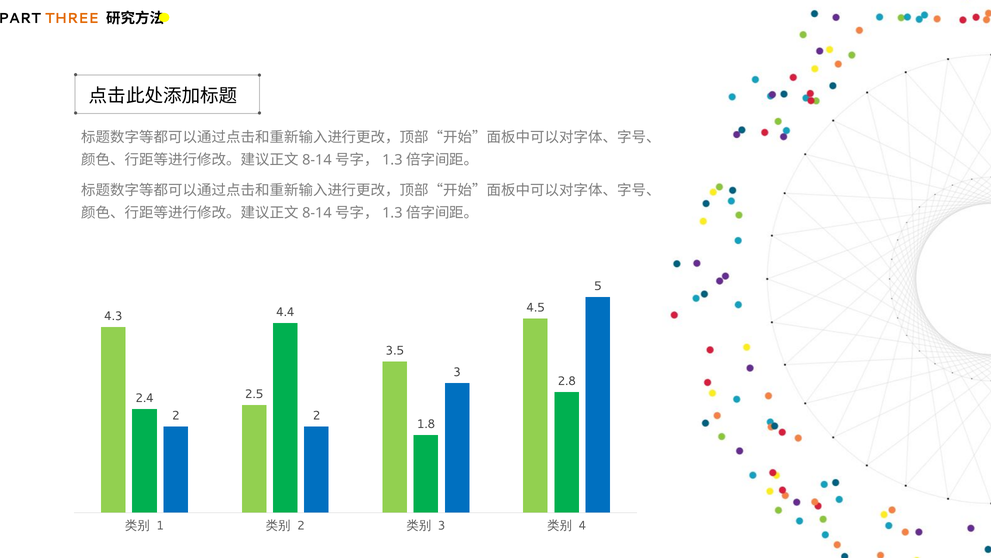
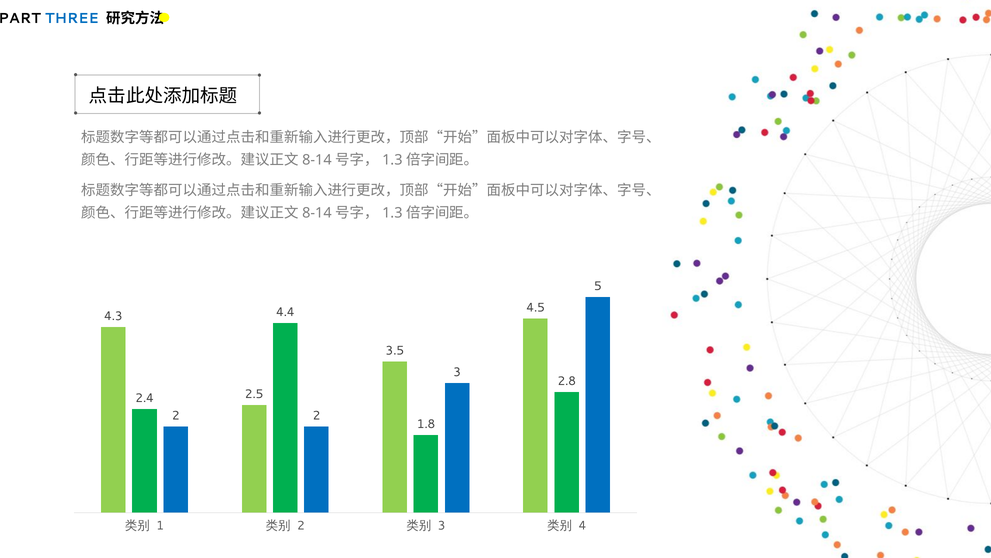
THREE colour: orange -> blue (72, 18)
